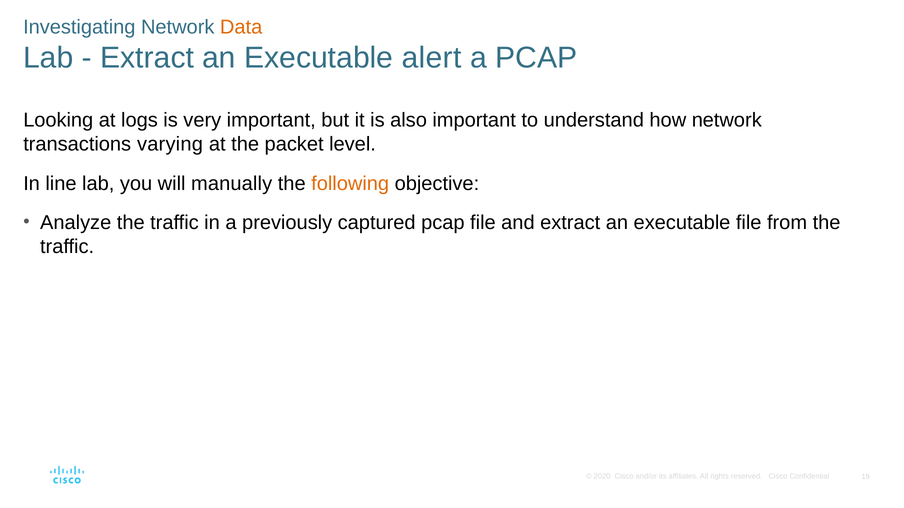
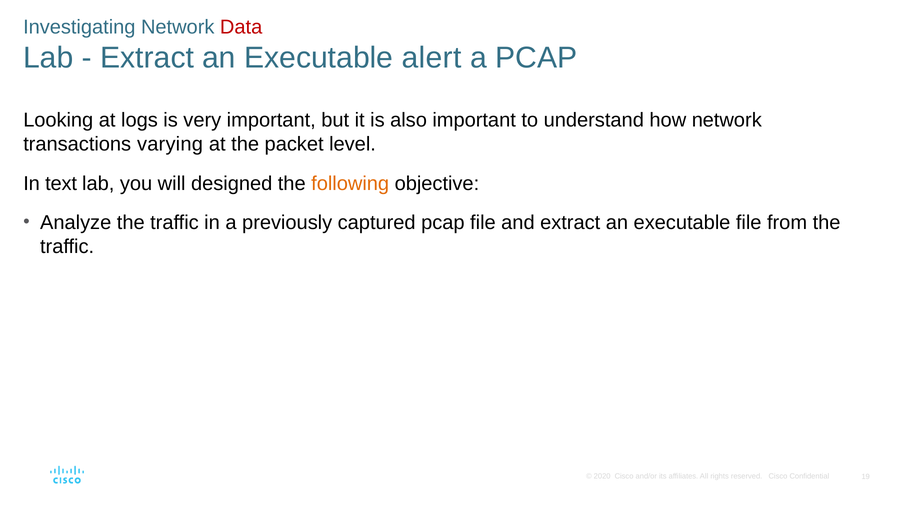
Data colour: orange -> red (241, 27)
line: line -> text (61, 184)
manually: manually -> designed (232, 184)
